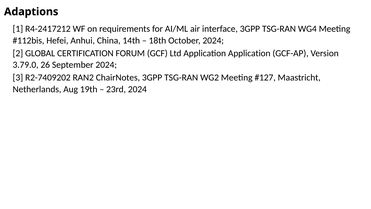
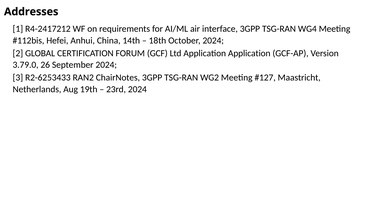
Adaptions: Adaptions -> Addresses (31, 12)
R2-7409202: R2-7409202 -> R2-6253433 (48, 78)
